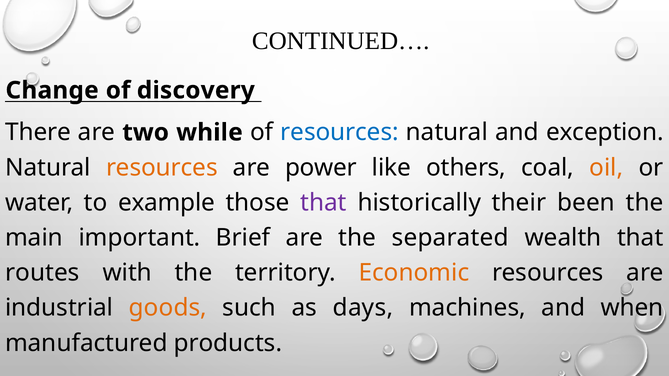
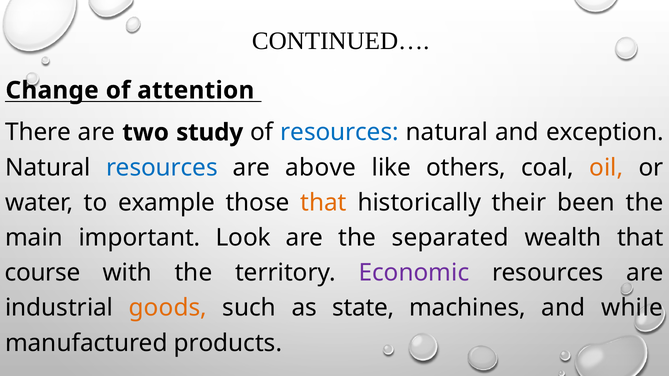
discovery: discovery -> attention (196, 90)
while: while -> study (210, 133)
resources colour: orange -> blue (162, 168)
power: power -> above (321, 168)
that colour: purple -> orange (324, 203)
Brief: Brief -> Look (243, 238)
routes: routes -> course (42, 273)
Economic colour: orange -> purple (414, 273)
days: days -> state (363, 308)
when: when -> while (632, 308)
